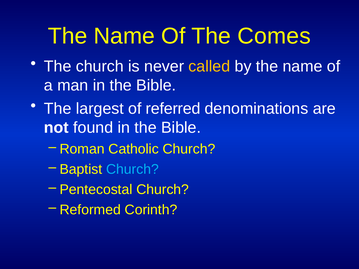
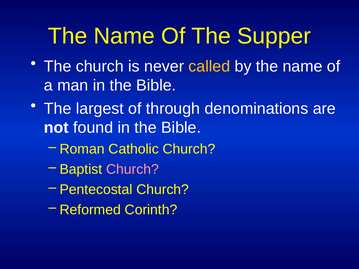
Comes: Comes -> Supper (274, 36)
referred: referred -> through (173, 109)
Church colour: light blue -> pink (132, 169)
